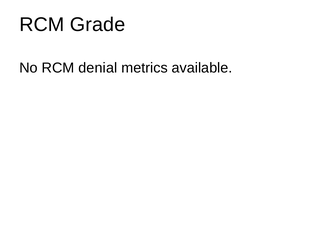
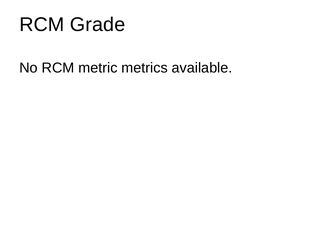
denial: denial -> metric (98, 68)
